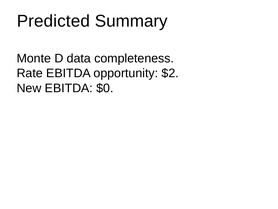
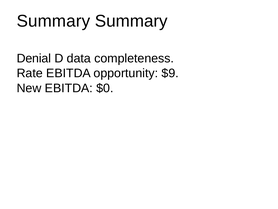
Predicted: Predicted -> Summary (53, 21)
Monte: Monte -> Denial (34, 58)
$2: $2 -> $9 (170, 73)
